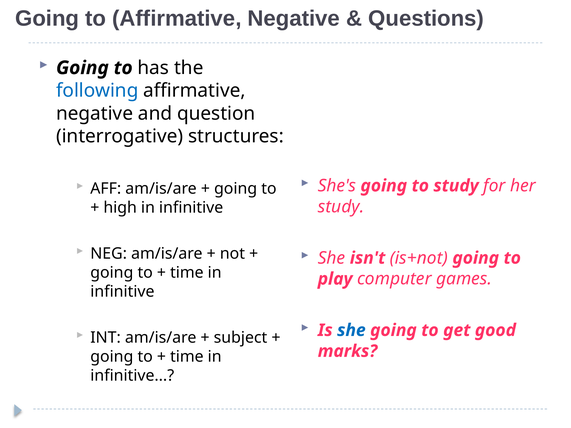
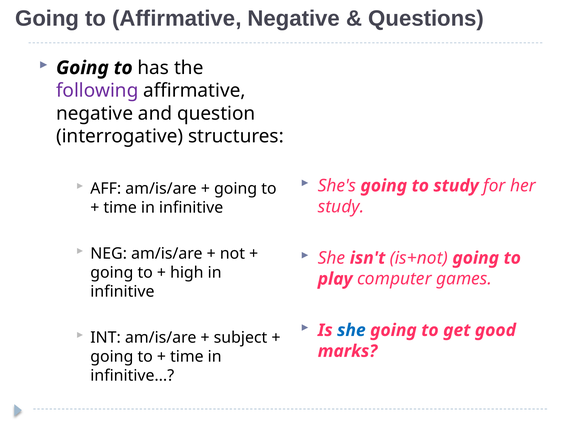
following colour: blue -> purple (97, 91)
high: high -> time (120, 208)
time: time -> high (187, 273)
